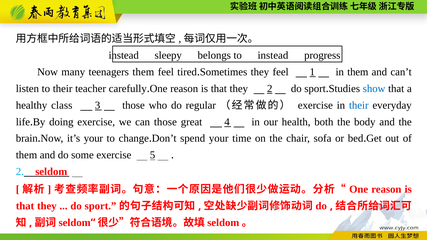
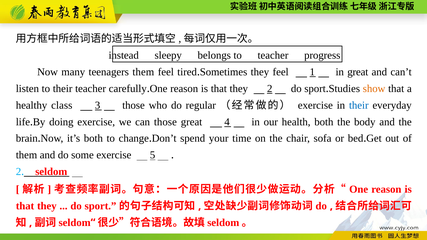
to instead: instead -> teacher (273, 55)
in them: them -> great (358, 72)
show colour: blue -> orange (374, 89)
it’s your: your -> both (93, 139)
